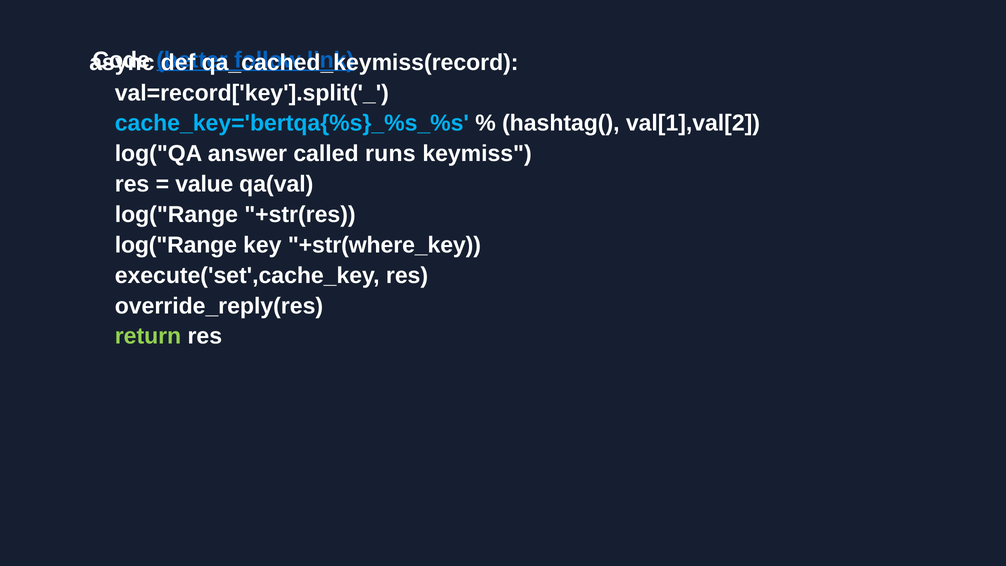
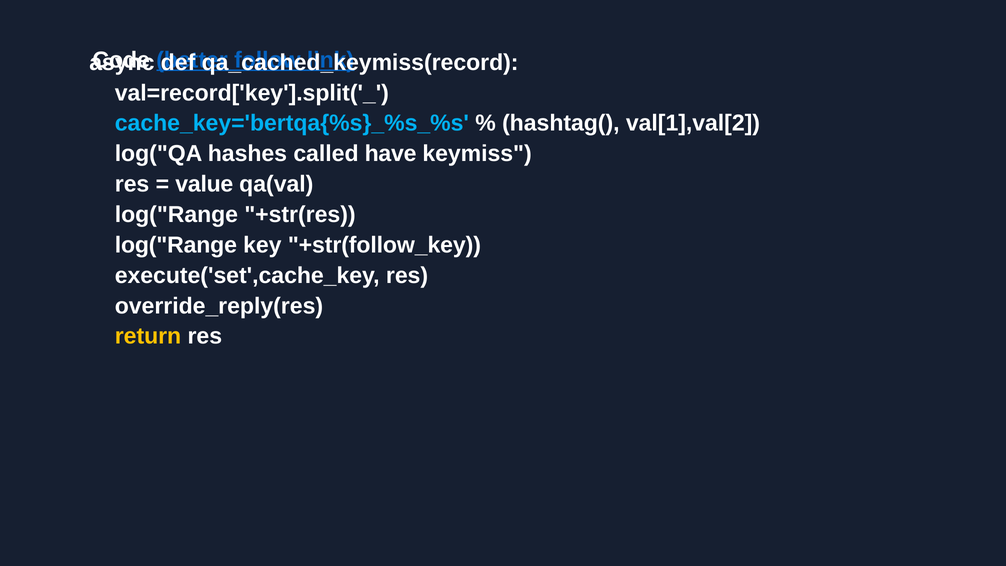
answer: answer -> hashes (247, 154)
runs: runs -> have (391, 154)
+str(where_key: +str(where_key -> +str(follow_key (384, 245)
return colour: light green -> yellow (148, 336)
